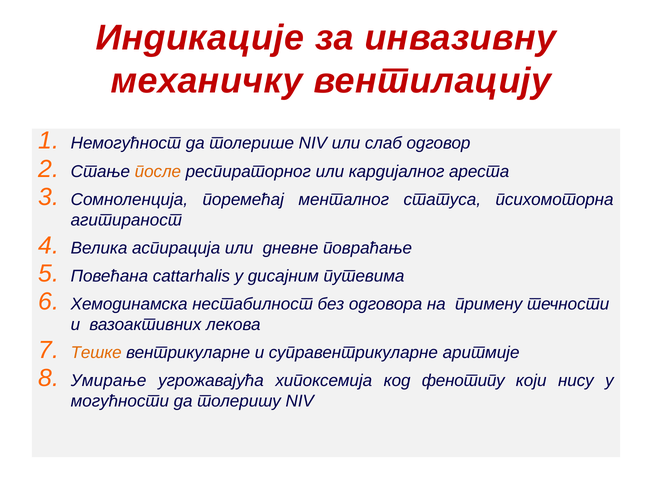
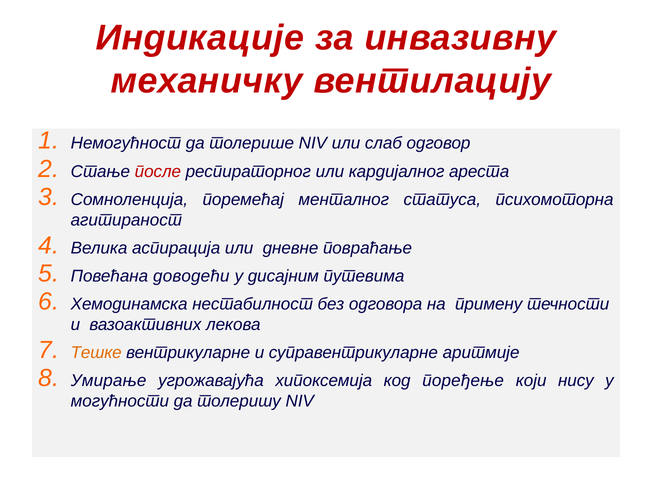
после colour: orange -> red (158, 172)
cattarhalis: cattarhalis -> доводећи (191, 276)
фенотипу: фенотипу -> поређење (463, 381)
